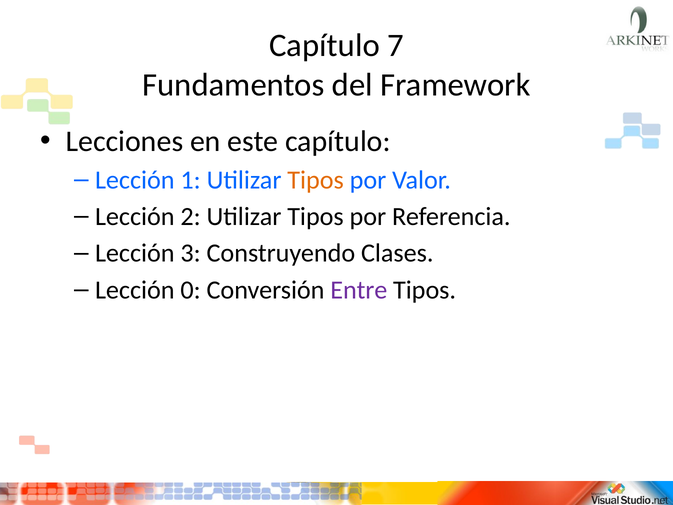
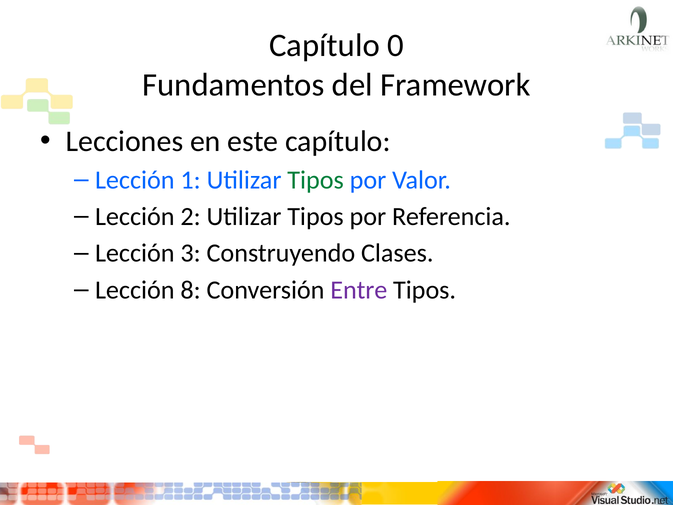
7: 7 -> 0 (395, 45)
Tipos colour: orange -> green (316, 180)
0: 0 -> 8 (191, 290)
